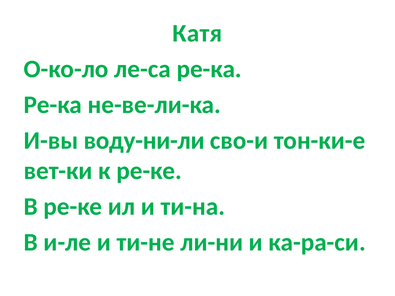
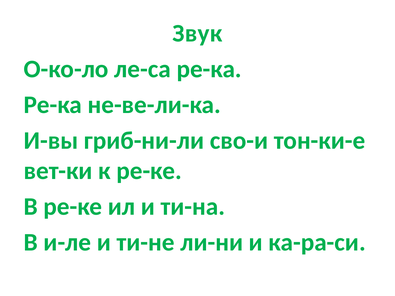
Катя: Катя -> Звук (197, 33)
воду-ни-ли: воду-ни-ли -> гриб-ни-ли (144, 141)
